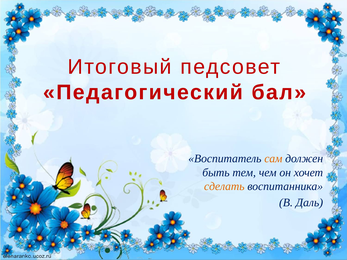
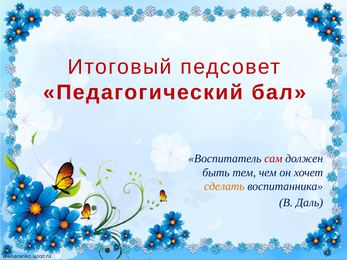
сам colour: orange -> red (273, 159)
